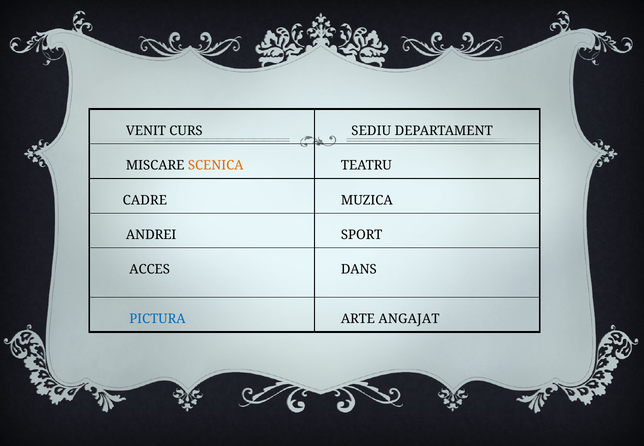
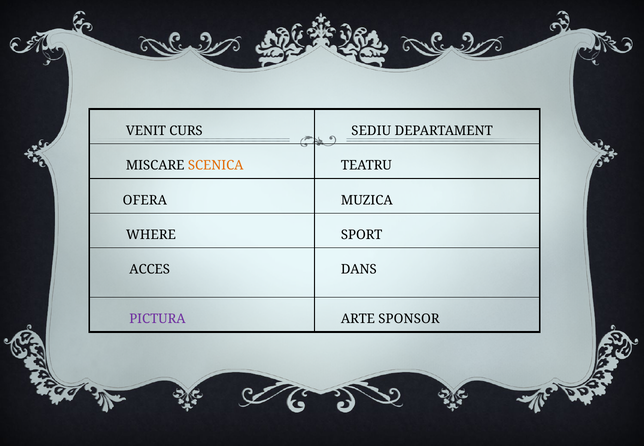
CADRE: CADRE -> OFERA (145, 200)
ANDREI: ANDREI -> WHERE (151, 235)
PICTURA colour: blue -> purple (157, 319)
ANGAJAT: ANGAJAT -> SPONSOR (409, 319)
